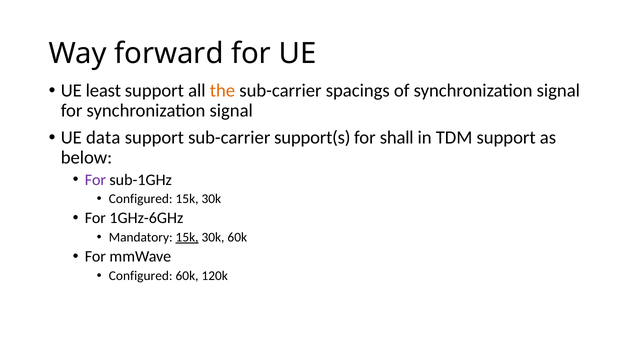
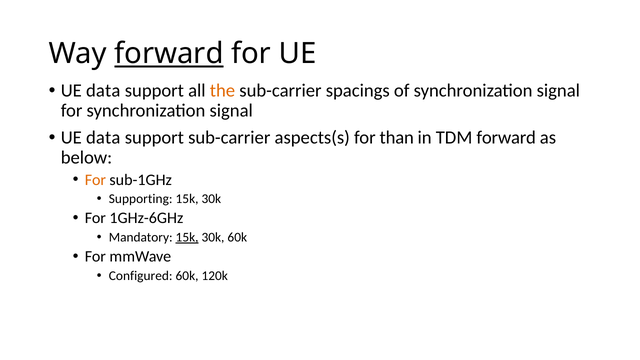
forward underline: none -> present (169, 54)
least: least -> data (103, 91)
support(s: support(s -> aspects(s (312, 138)
shall: shall -> than (397, 138)
TDM support: support -> forward (506, 138)
For colour: purple -> orange (95, 180)
Configured: Configured -> Supporting (141, 199)
